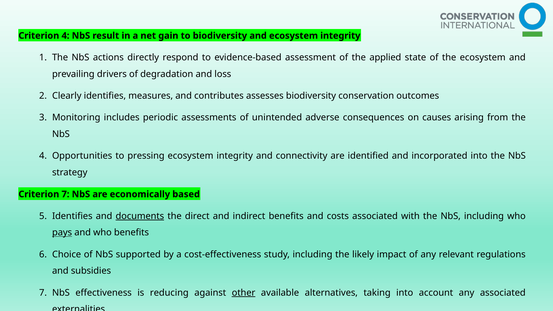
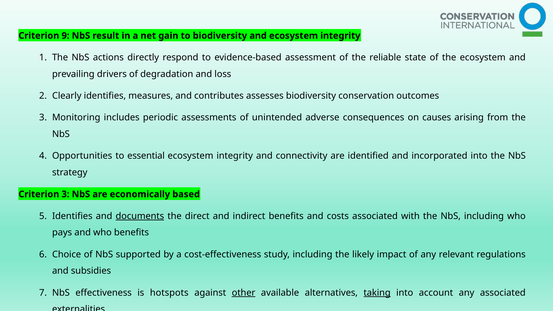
Criterion 4: 4 -> 9 (65, 36)
applied: applied -> reliable (385, 57)
pressing: pressing -> essential (146, 156)
Criterion 7: 7 -> 3 (65, 194)
pays underline: present -> none (62, 233)
reducing: reducing -> hotspots (169, 293)
taking underline: none -> present (377, 293)
